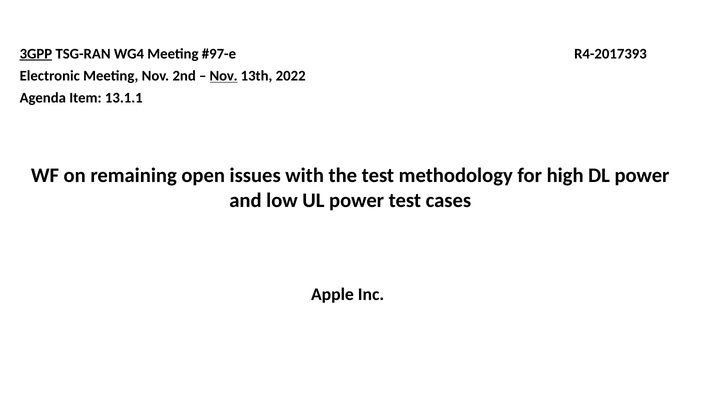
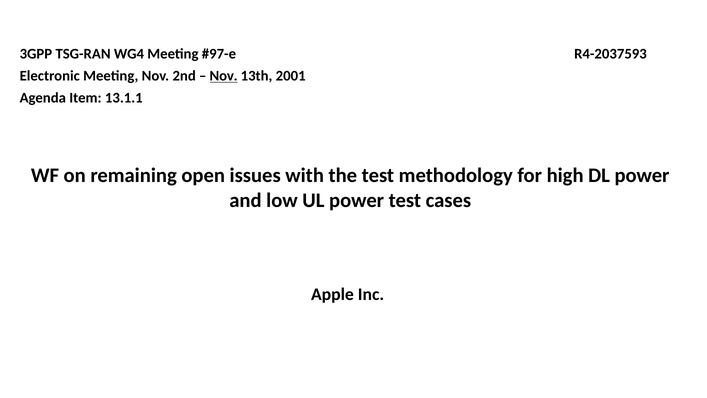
3GPP underline: present -> none (36, 54)
R4-2017393: R4-2017393 -> R4-2037593 (610, 54)
2022: 2022 -> 2001 (291, 76)
